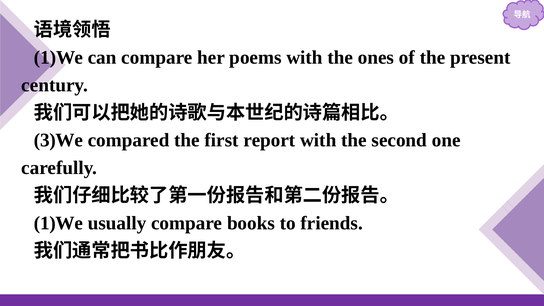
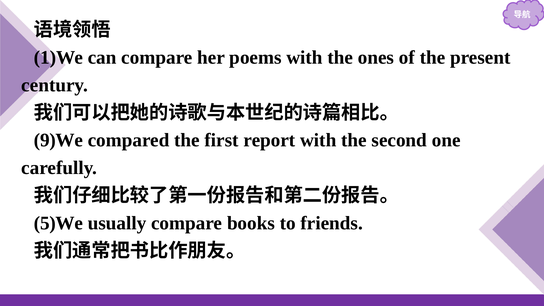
3)We: 3)We -> 9)We (58, 140)
1)We: 1)We -> 5)We (58, 223)
